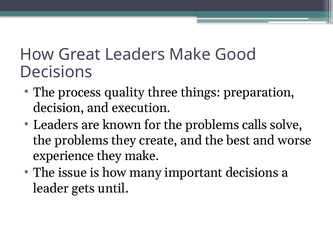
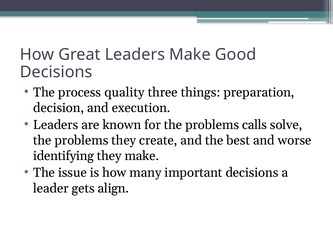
experience: experience -> identifying (64, 156)
until: until -> align (113, 188)
